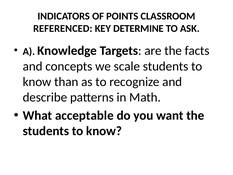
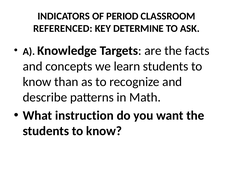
POINTS: POINTS -> PERIOD (122, 16)
scale: scale -> learn (127, 66)
acceptable: acceptable -> instruction (84, 115)
